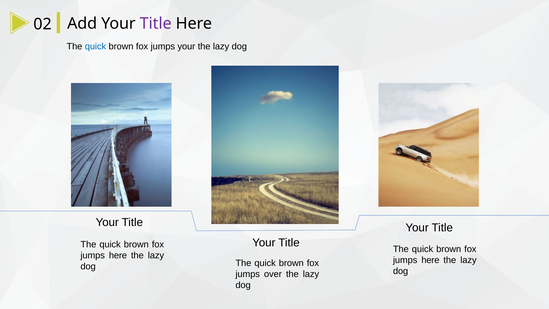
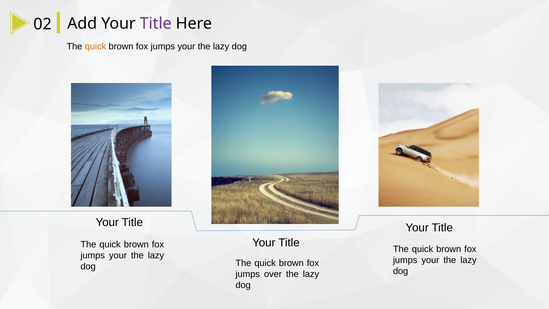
quick colour: blue -> orange (95, 46)
here: here -> your (118, 255)
here: here -> your (430, 260)
